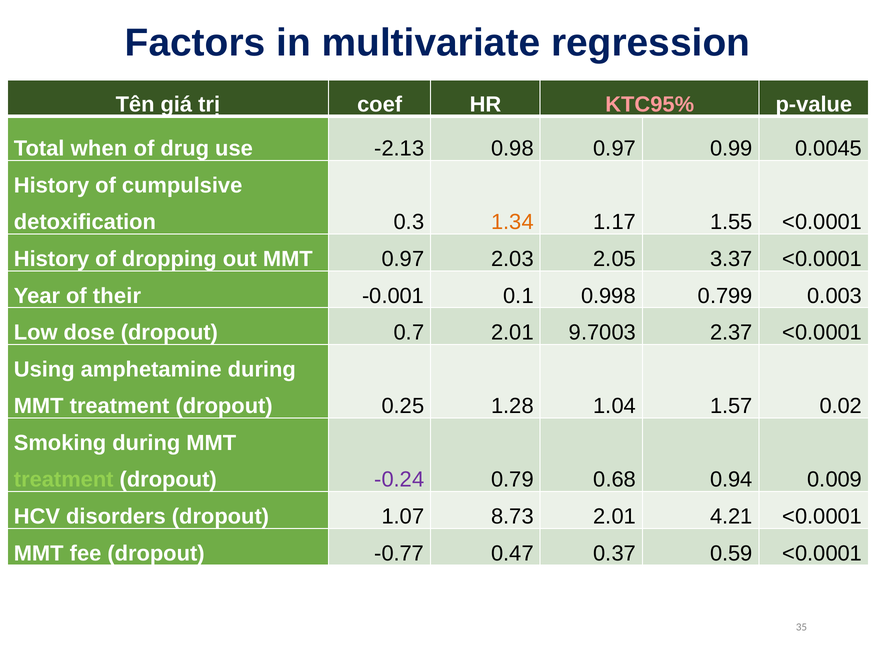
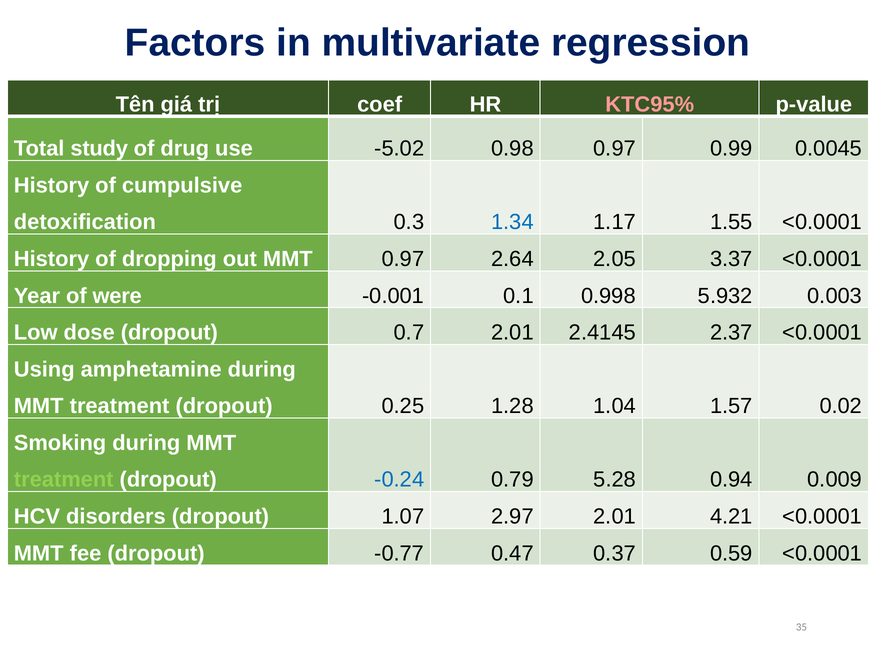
when: when -> study (99, 149)
-2.13: -2.13 -> -5.02 (399, 149)
1.34 colour: orange -> blue (512, 222)
2.03: 2.03 -> 2.64 (512, 259)
their: their -> were (117, 296)
0.799: 0.799 -> 5.932 (725, 296)
9.7003: 9.7003 -> 2.4145 (602, 333)
-0.24 colour: purple -> blue (399, 480)
0.68: 0.68 -> 5.28 (615, 480)
8.73: 8.73 -> 2.97 (512, 517)
